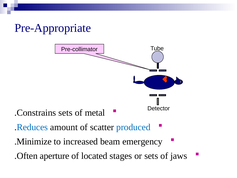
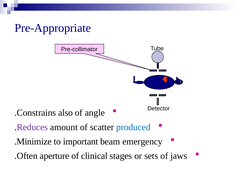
Constrains sets: sets -> also (66, 113)
metal: metal -> angle (95, 113)
Reduces colour: blue -> purple (32, 127)
increased: increased -> important (81, 141)
located: located -> clinical (94, 156)
